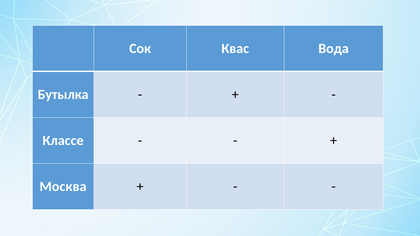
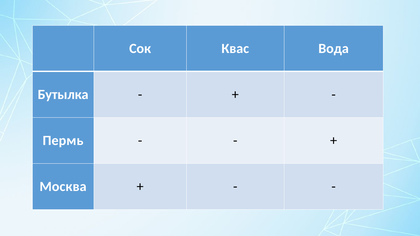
Классе: Классе -> Пермь (63, 141)
